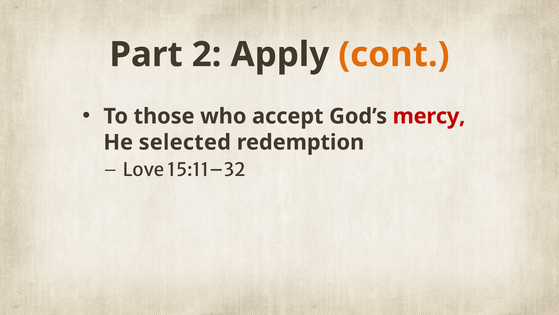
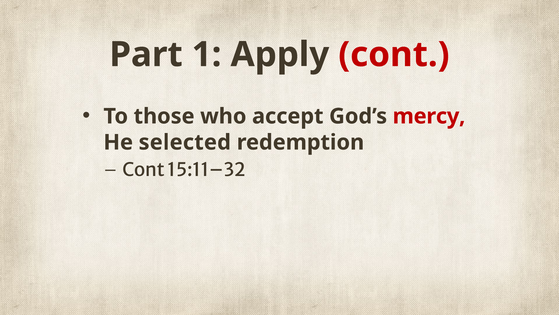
2: 2 -> 1 (207, 54)
cont colour: orange -> red (394, 54)
Love: Love -> Cont (144, 170)
